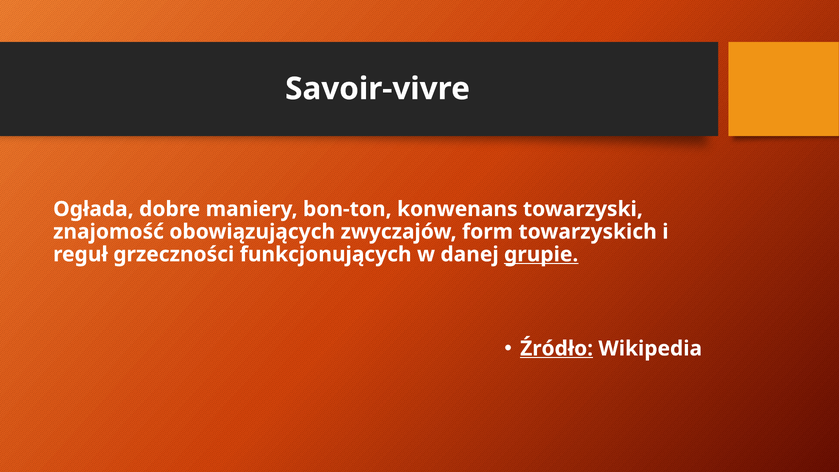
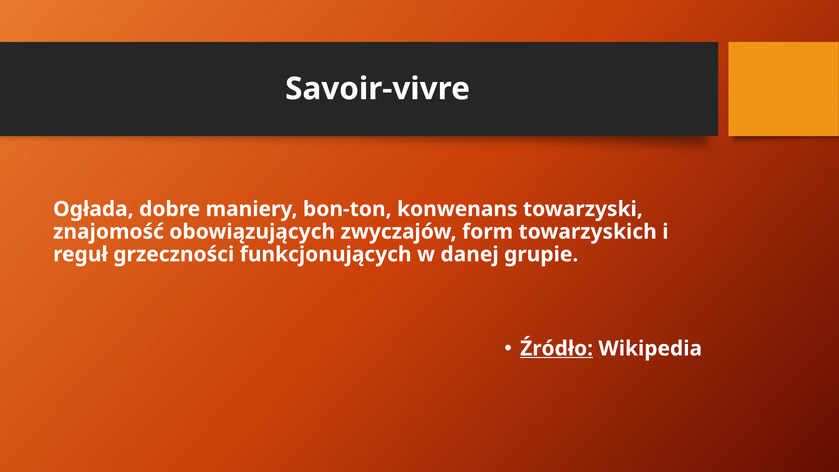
grupie underline: present -> none (541, 254)
